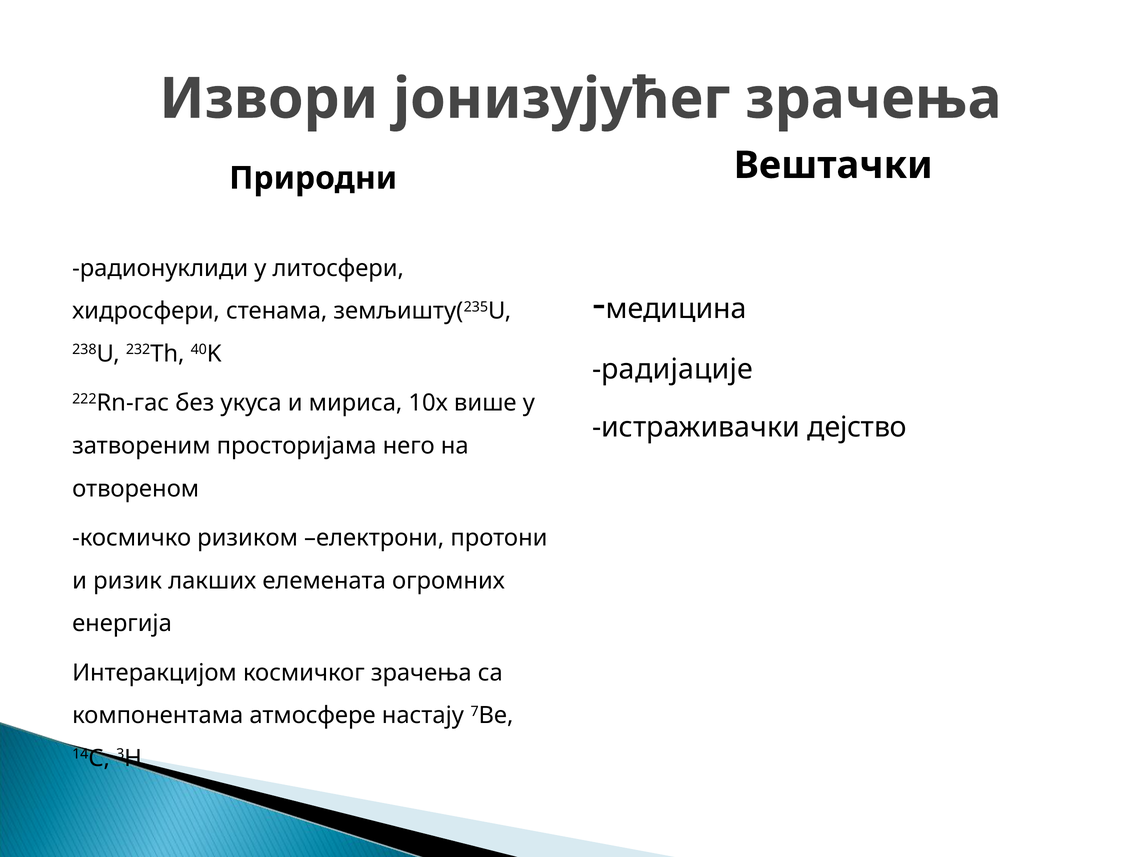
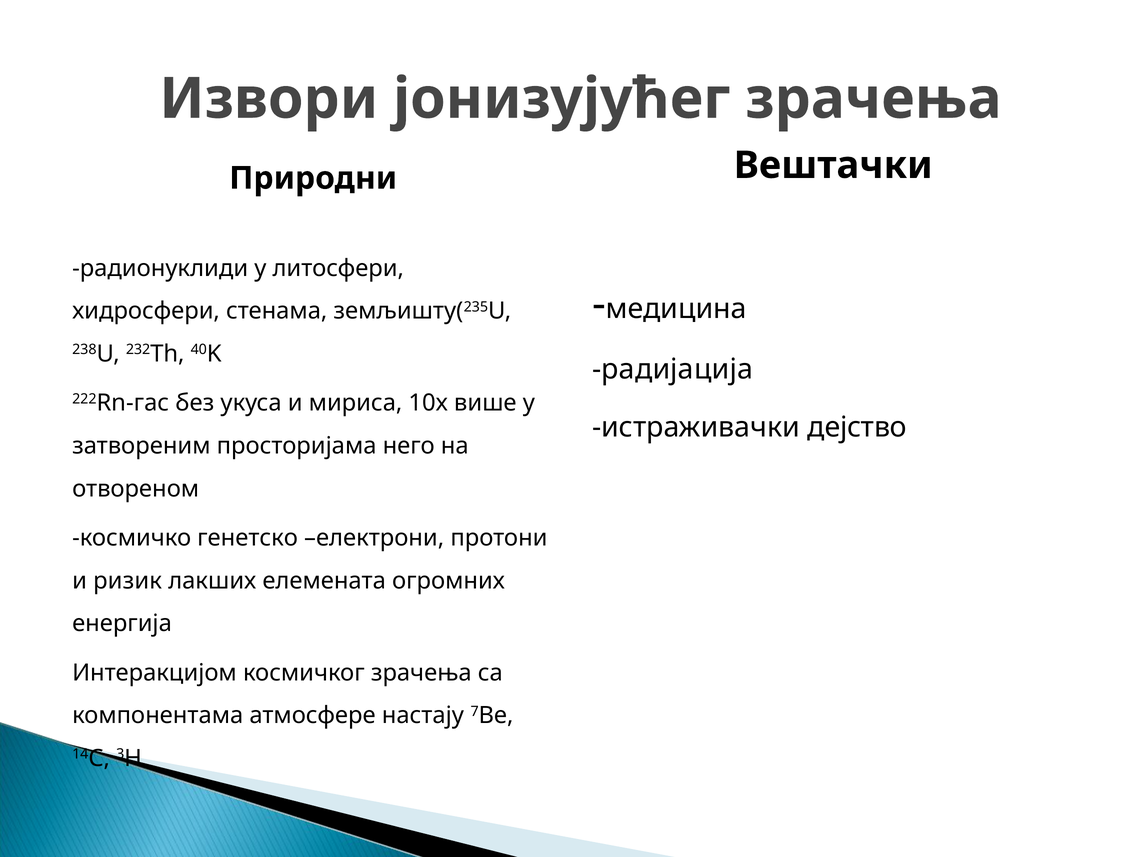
радијације: радијације -> радијација (673, 370)
ризиком: ризиком -> генетско (248, 538)
